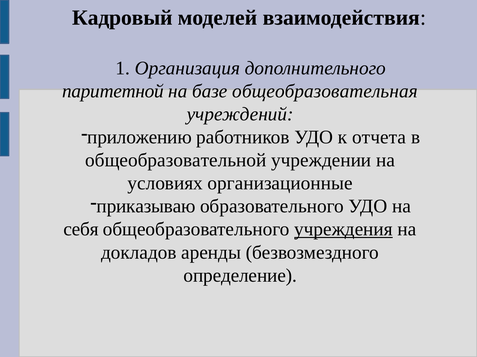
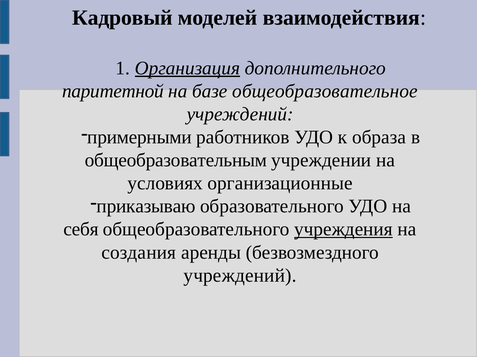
Организация underline: none -> present (187, 68)
общеобразовательная: общеобразовательная -> общеобразовательное (325, 91)
приложению: приложению -> примерными (140, 137)
отчета: отчета -> образа (379, 137)
общеобразовательной: общеобразовательной -> общеобразовательным (176, 161)
докладов: докладов -> создания (139, 253)
определение: определение -> учреждений (240, 276)
